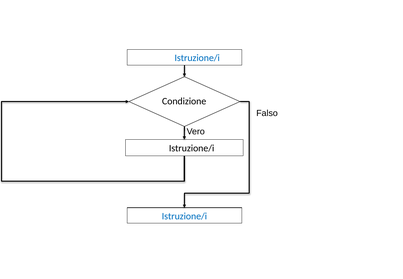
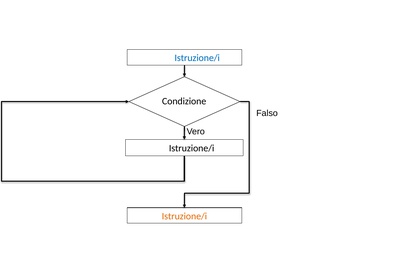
Istruzione/i colour: blue -> orange (184, 216)
